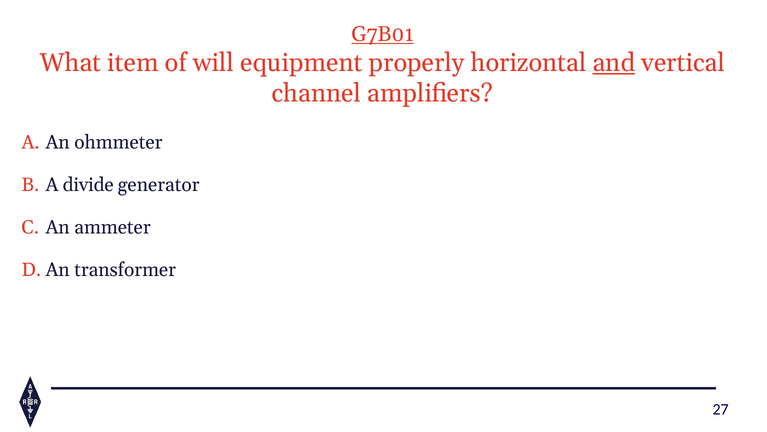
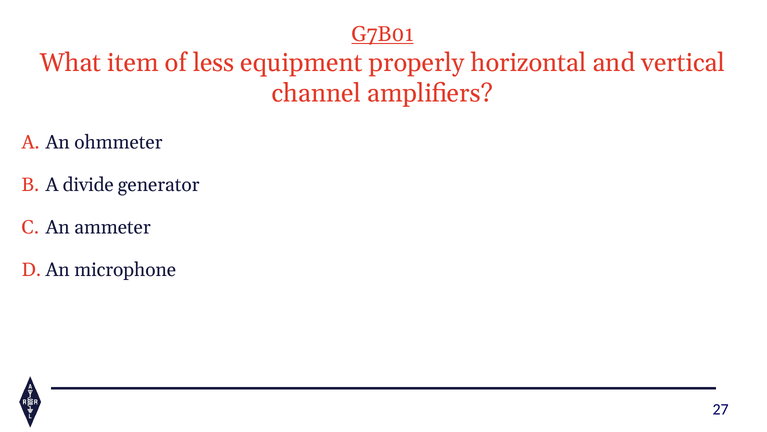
will: will -> less (214, 63)
and underline: present -> none (614, 63)
transformer: transformer -> microphone (125, 270)
